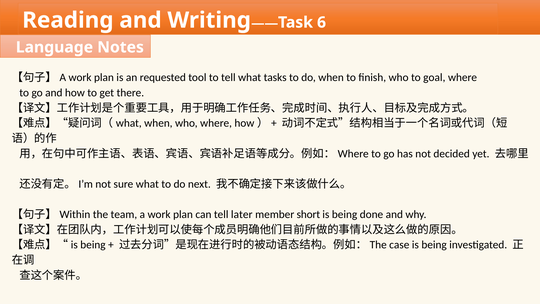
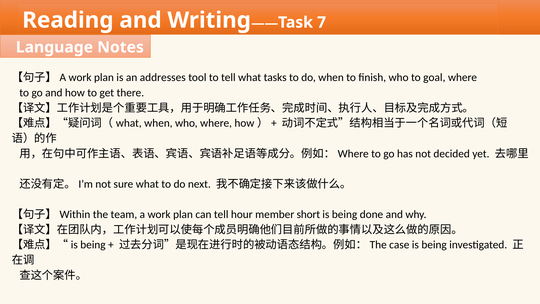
6: 6 -> 7 (322, 22)
requested: requested -> addresses (163, 78)
later: later -> hour (242, 214)
